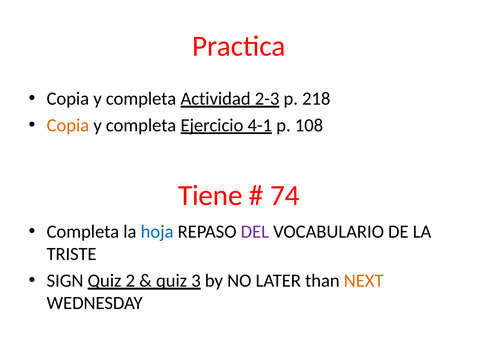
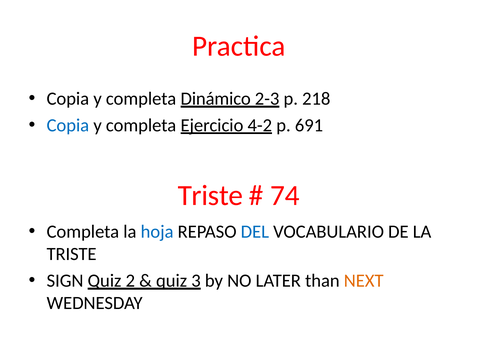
Actividad: Actividad -> Dinámico (216, 98)
Copia colour: orange -> blue (68, 125)
4-1: 4-1 -> 4-2 (260, 125)
108: 108 -> 691 (309, 125)
Tiene: Tiene -> Triste (210, 195)
DEL colour: purple -> blue (255, 231)
